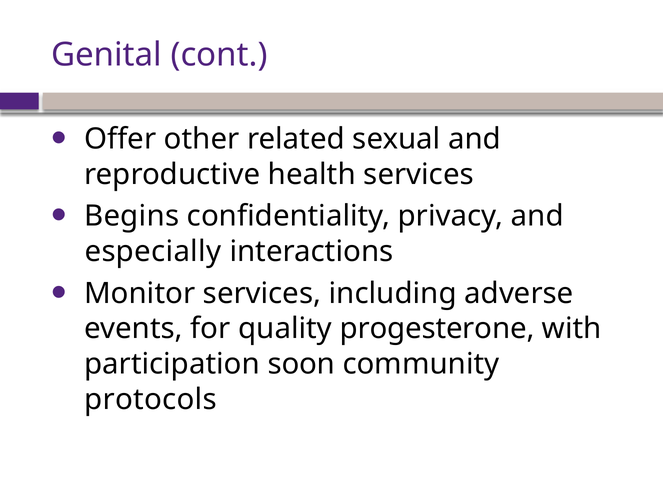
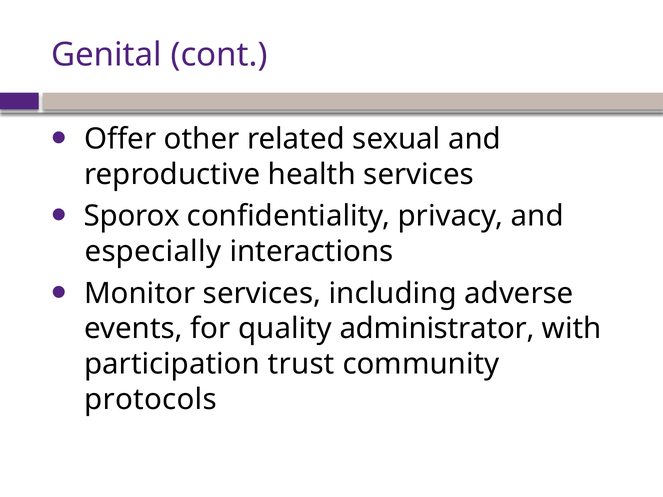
Begins: Begins -> Sporox (132, 216)
progesterone: progesterone -> administrator (437, 329)
soon: soon -> trust (301, 364)
